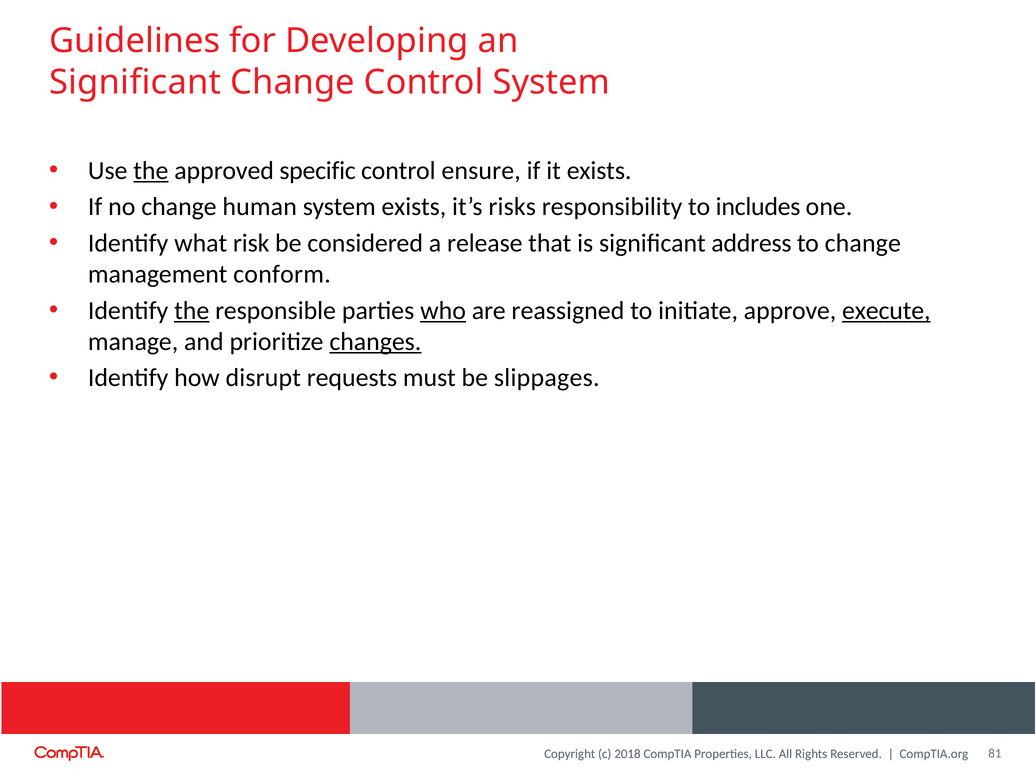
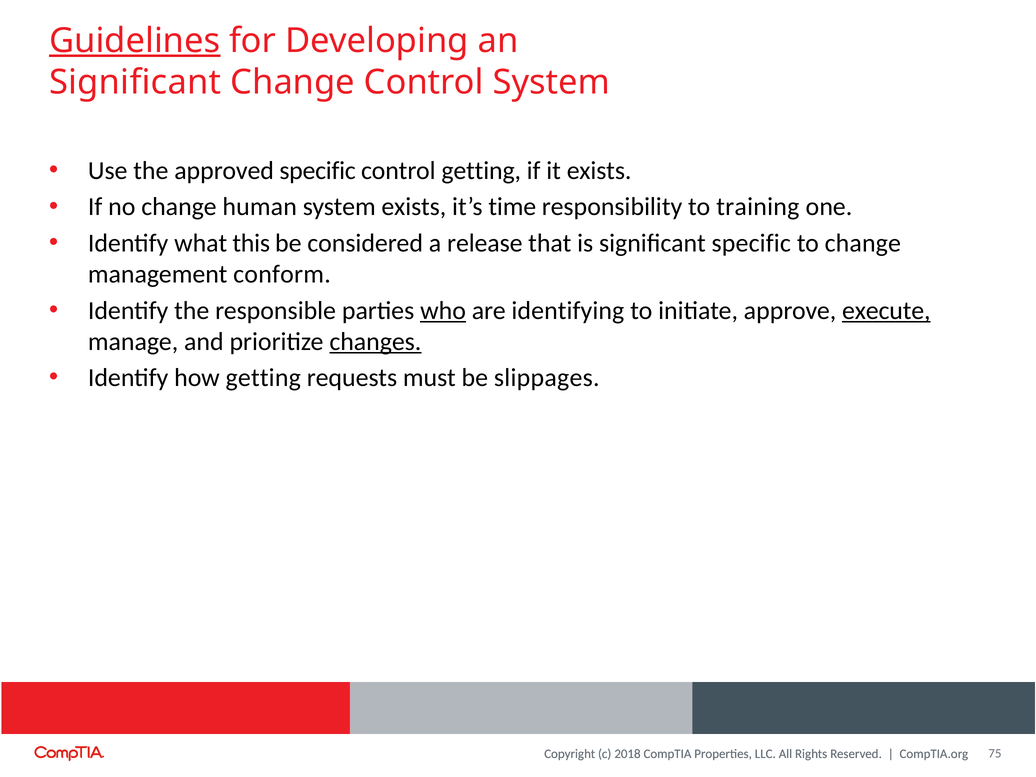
Guidelines underline: none -> present (135, 41)
the underline: present -> none (151, 171)
control ensure: ensure -> getting (481, 171)
risks: risks -> time (512, 207)
includes: includes -> training (758, 207)
risk: risk -> this (251, 243)
significant address: address -> specific (751, 243)
the underline: present -> none (192, 310)
reassigned: reassigned -> identifying (568, 310)
how disrupt: disrupt -> getting (263, 378)
81: 81 -> 75 (995, 754)
